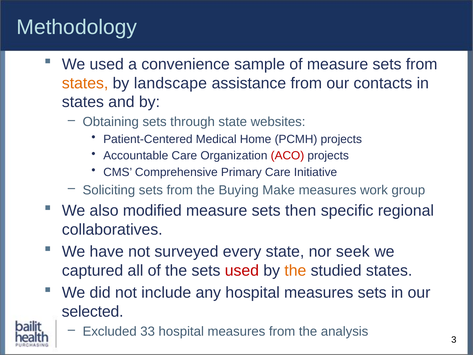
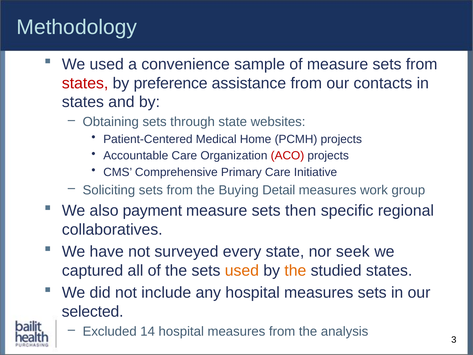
states colour: orange -> red (85, 83)
landscape: landscape -> preference (171, 83)
Make: Make -> Detail (279, 190)
modified: modified -> payment (152, 211)
used colour: red -> orange (242, 270)
33: 33 -> 14 (148, 331)
